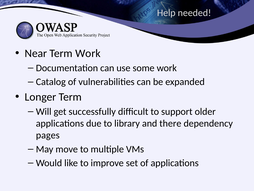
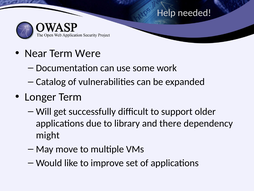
Term Work: Work -> Were (88, 53)
pages: pages -> might (48, 135)
